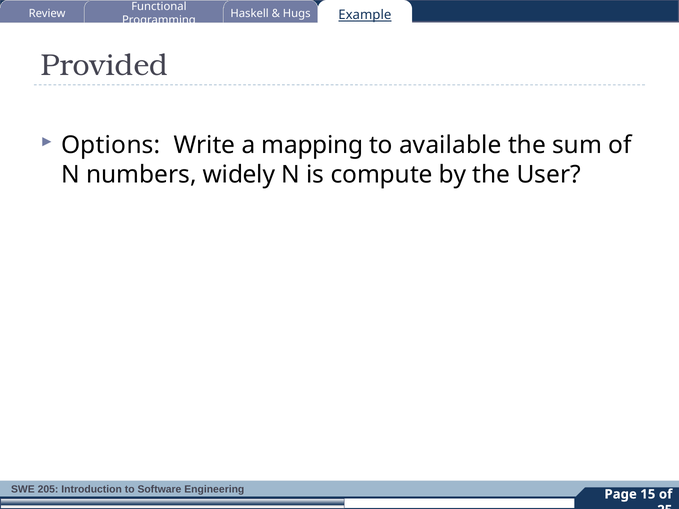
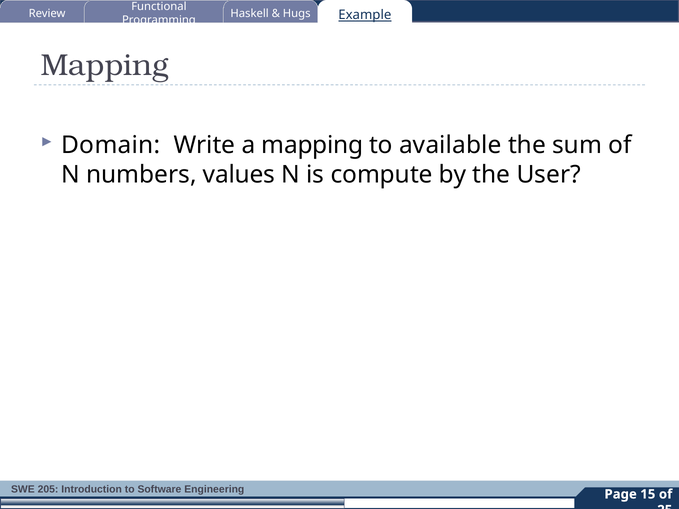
Provided: Provided -> Mapping (105, 65)
Options: Options -> Domain (111, 145)
widely: widely -> values (239, 175)
